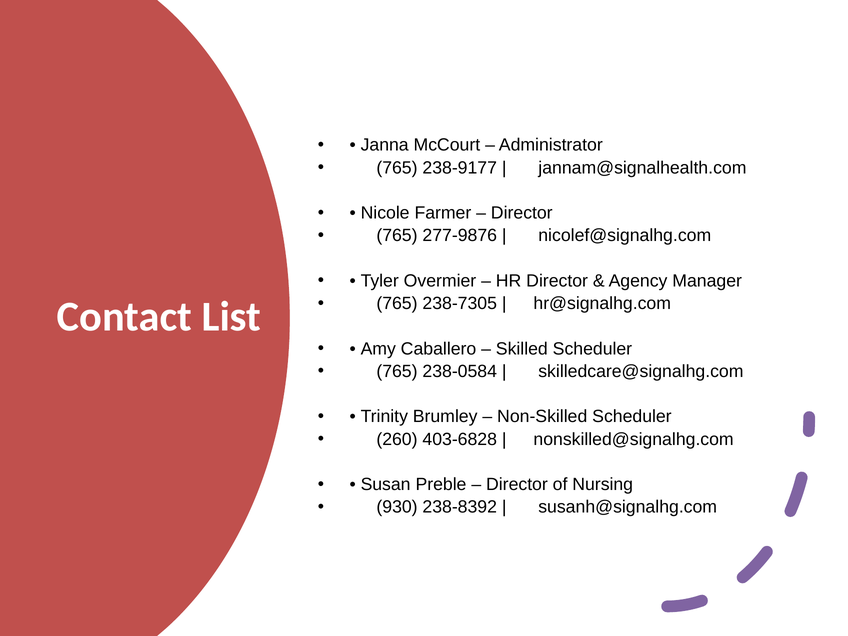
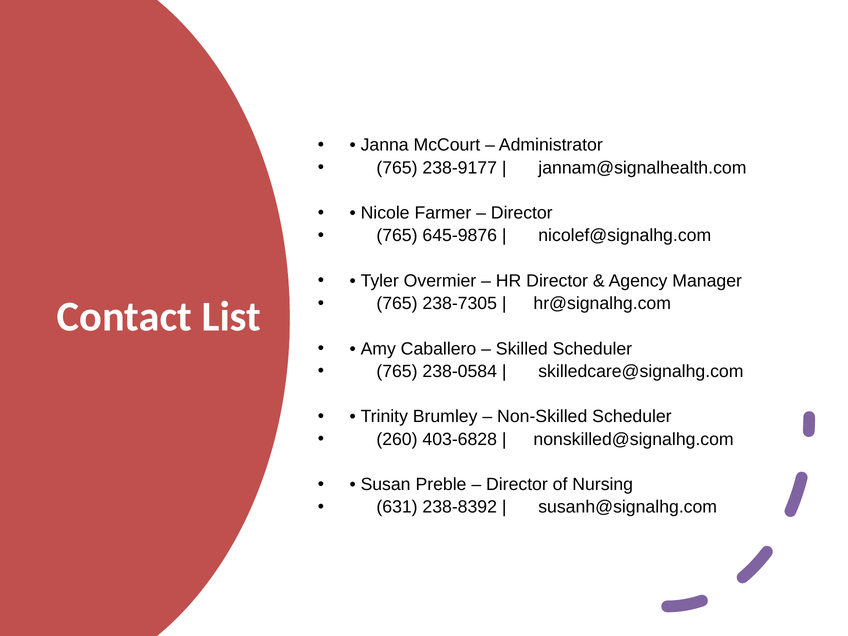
277-9876: 277-9876 -> 645-9876 (460, 236)
930: 930 -> 631 (397, 507)
